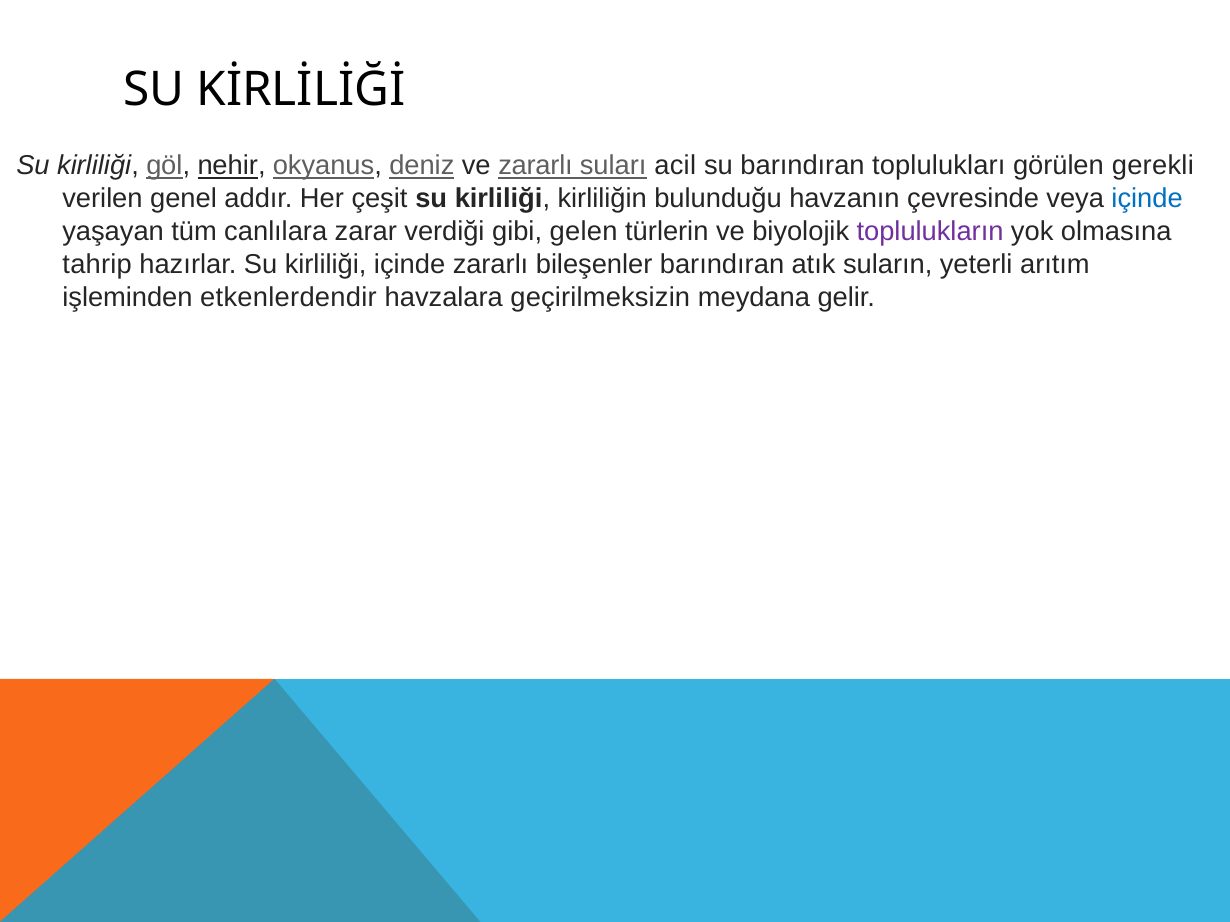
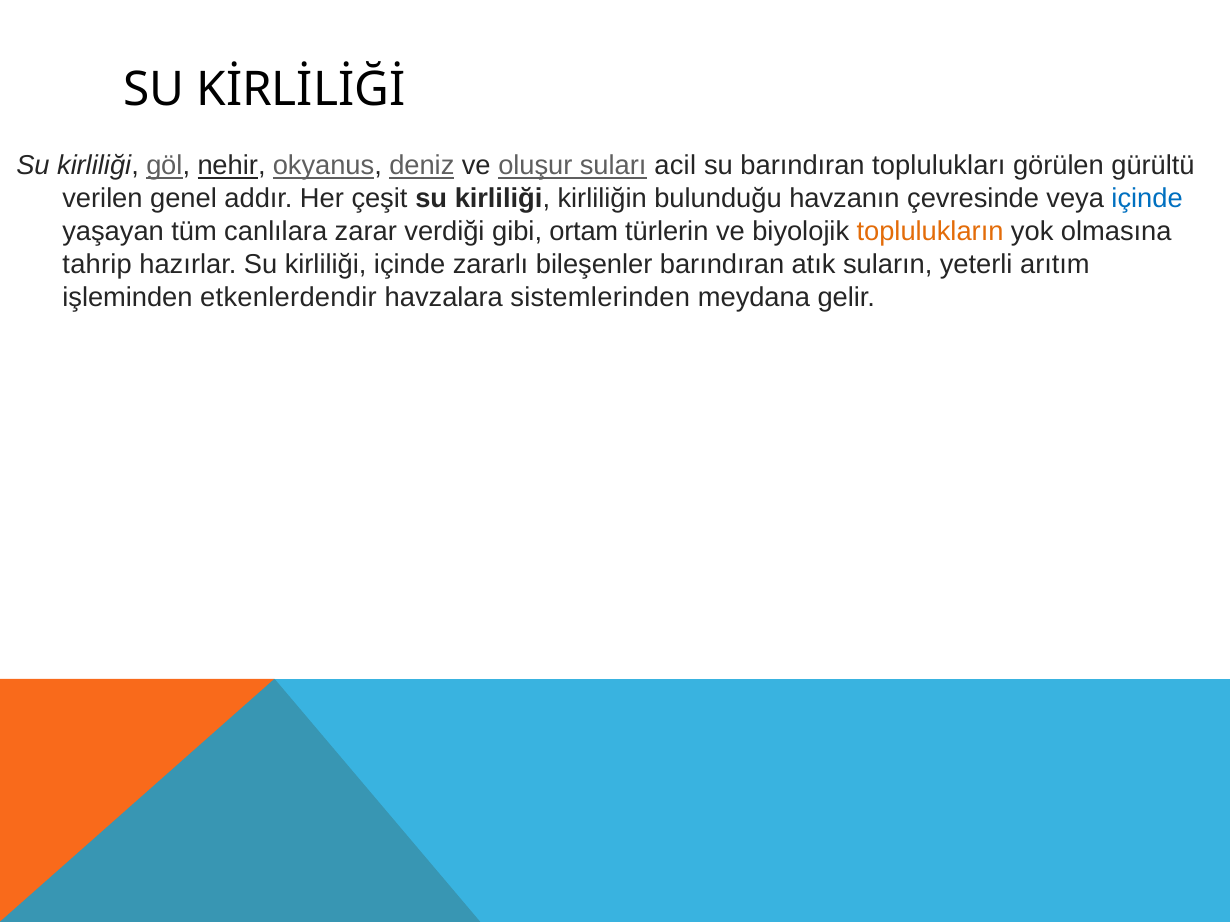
ve zararlı: zararlı -> oluşur (535, 166)
gerekli: gerekli -> gürültü (1153, 166)
gelen: gelen -> ortam (584, 232)
toplulukların colour: purple -> orange (930, 232)
geçirilmeksizin: geçirilmeksizin -> sistemlerinden (600, 297)
